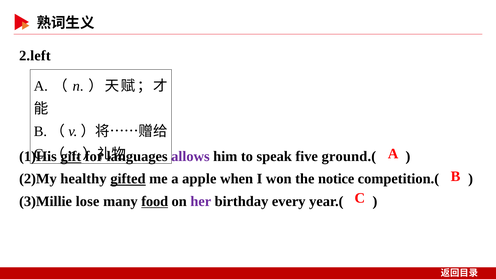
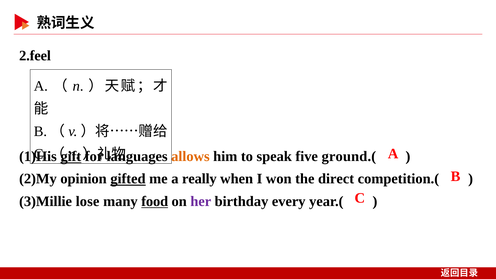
2.left: 2.left -> 2.feel (35, 56)
allows colour: purple -> orange (190, 156)
healthy: healthy -> opinion (84, 179)
apple: apple -> really (199, 179)
notice: notice -> direct (336, 179)
